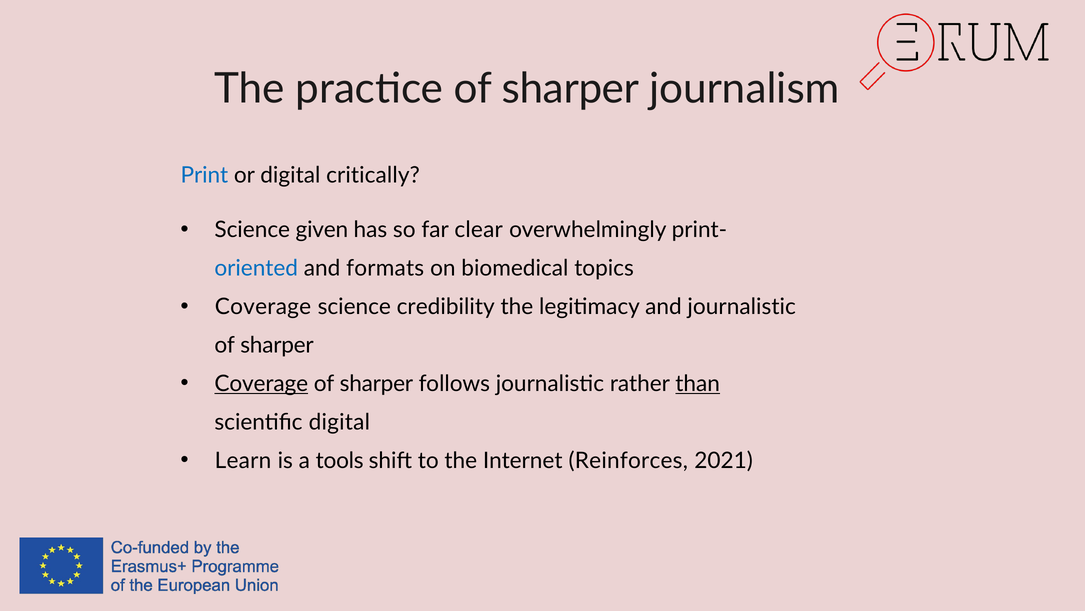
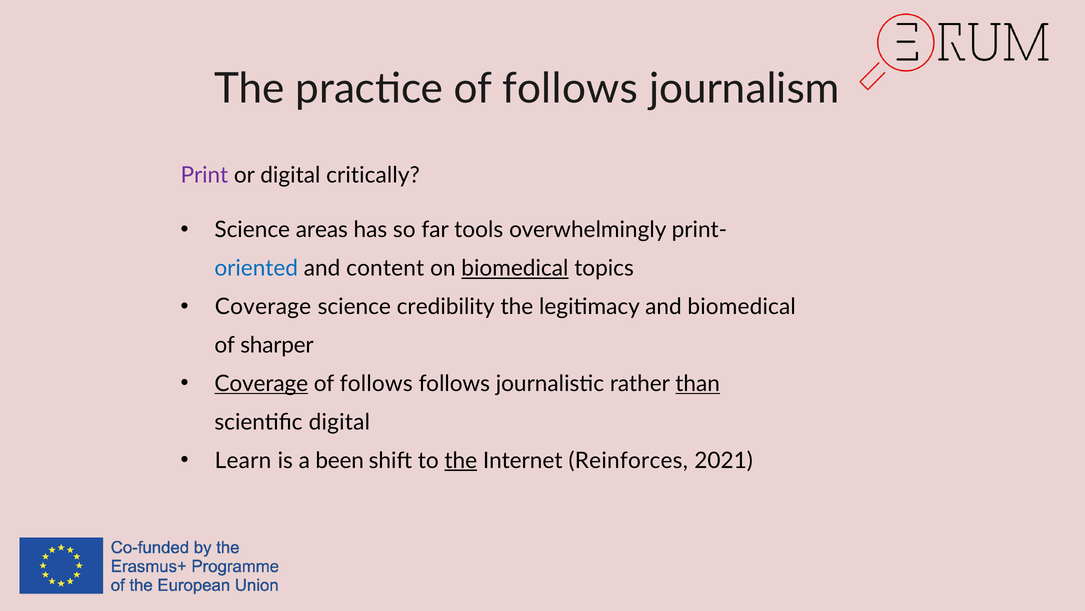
practice of sharper: sharper -> follows (570, 88)
Print colour: blue -> purple (204, 175)
given: given -> areas (322, 230)
clear: clear -> tools (479, 230)
formats: formats -> content (385, 268)
biomedical underline: none -> present (515, 268)
and journalistic: journalistic -> biomedical (742, 306)
sharper: sharper -> follows (376, 383)
tools: tools -> been (340, 460)
the underline: none -> present (461, 460)
